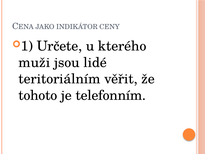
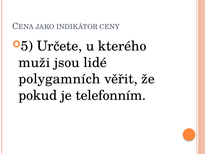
1: 1 -> 5 (27, 46)
teritoriálním: teritoriálním -> polygamních (59, 79)
tohoto: tohoto -> pokud (38, 95)
